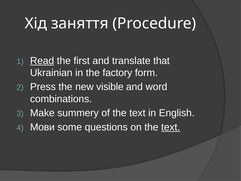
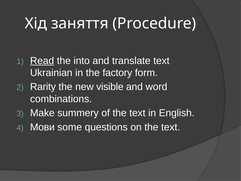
first: first -> into (82, 61)
translate that: that -> text (161, 61)
Press: Press -> Rarity (43, 87)
text underline: present -> none (171, 127)
